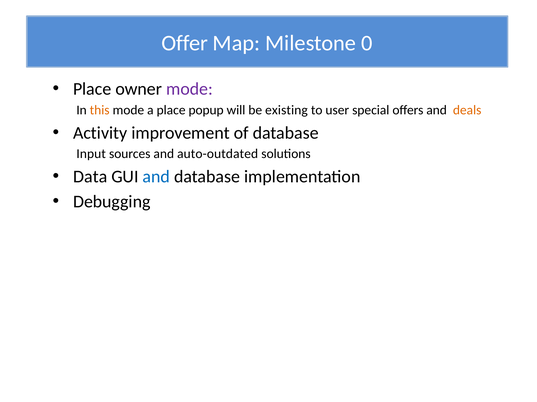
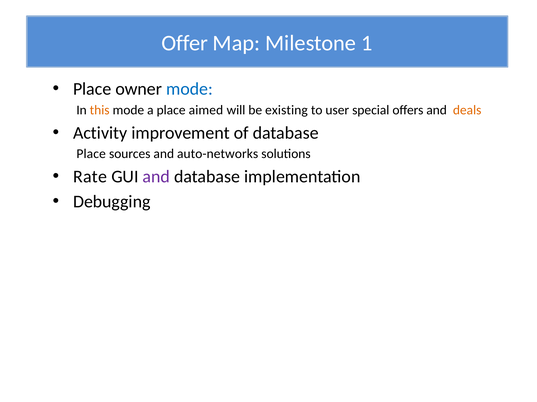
0: 0 -> 1 (367, 43)
mode colour: purple -> blue (190, 89)
popup: popup -> aimed (206, 110)
Input: Input -> Place (91, 154)
auto-outdated: auto-outdated -> auto-networks (218, 154)
Data: Data -> Rate (90, 177)
and colour: blue -> purple (156, 177)
